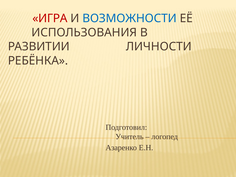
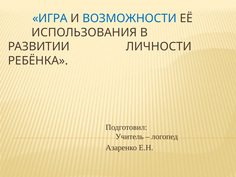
ИГРА colour: red -> blue (50, 18)
